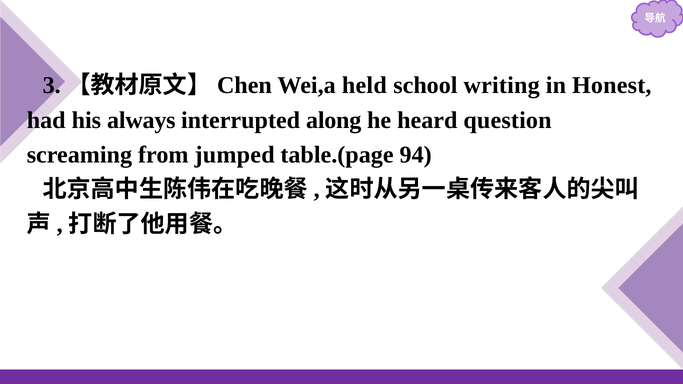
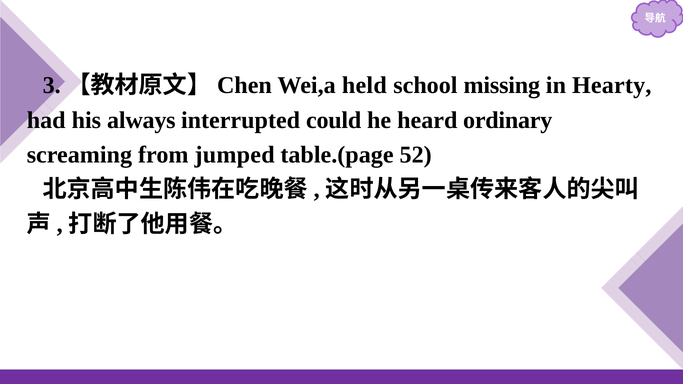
writing: writing -> missing (502, 85)
Honest: Honest -> Hearty (612, 85)
along: along -> could (334, 120)
question: question -> ordinary (508, 120)
94: 94 -> 52 (416, 155)
